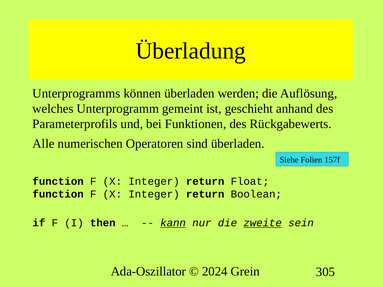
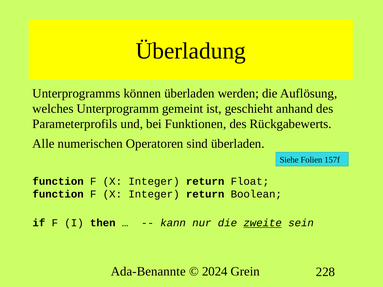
kann underline: present -> none (173, 223)
Ada-Oszillator: Ada-Oszillator -> Ada-Benannte (148, 272)
305: 305 -> 228 (325, 272)
